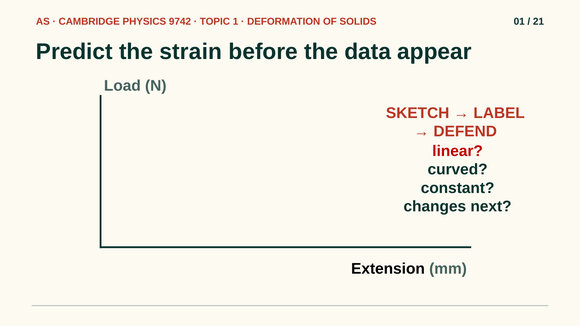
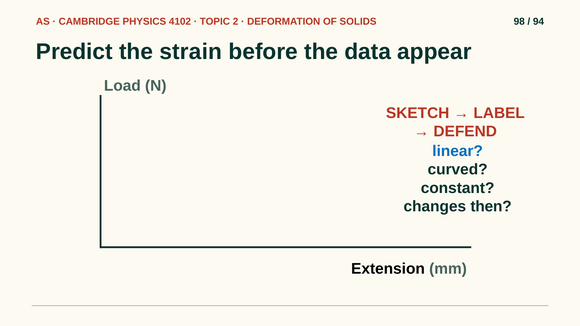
9742: 9742 -> 4102 (180, 21)
1: 1 -> 2 (236, 21)
01: 01 -> 98 (519, 21)
21: 21 -> 94 (538, 21)
linear colour: red -> blue (458, 151)
next: next -> then (491, 207)
